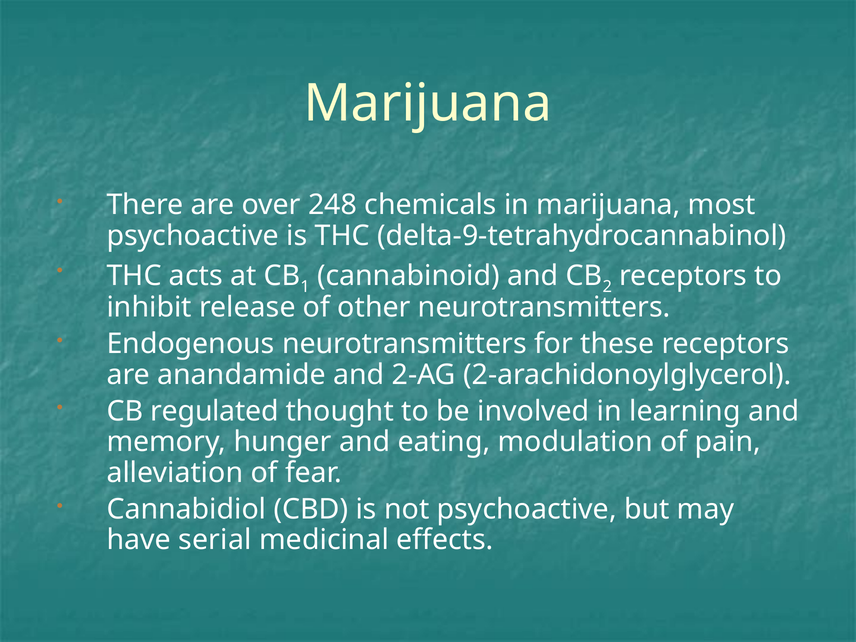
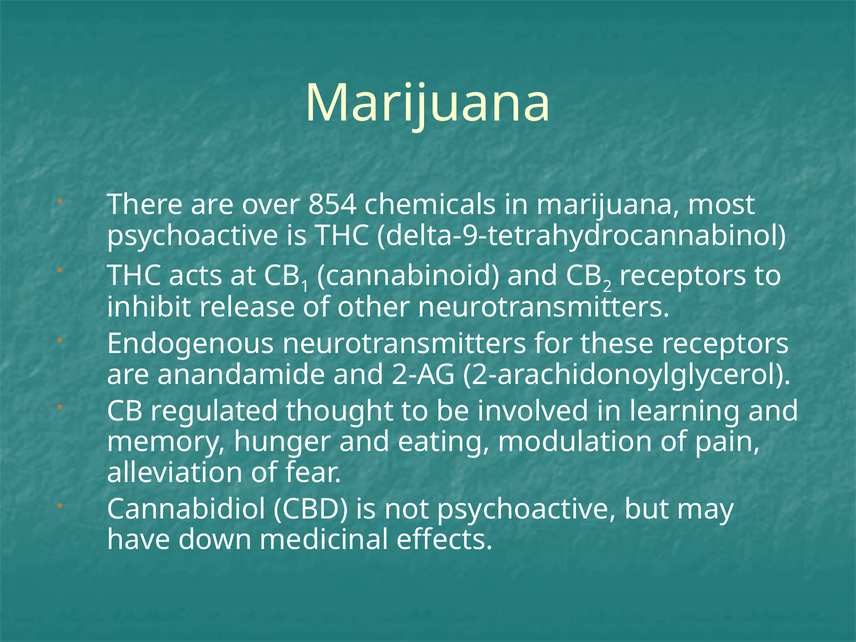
248: 248 -> 854 (333, 205)
serial: serial -> down (215, 540)
